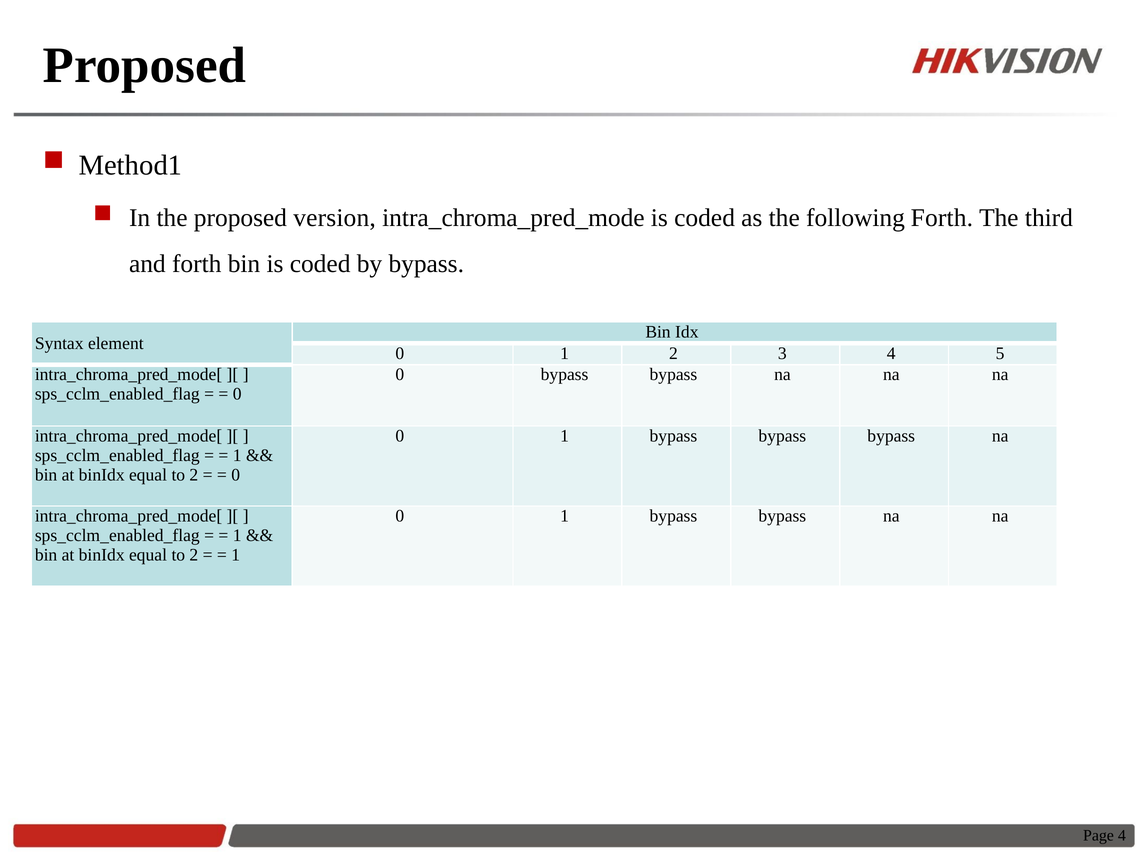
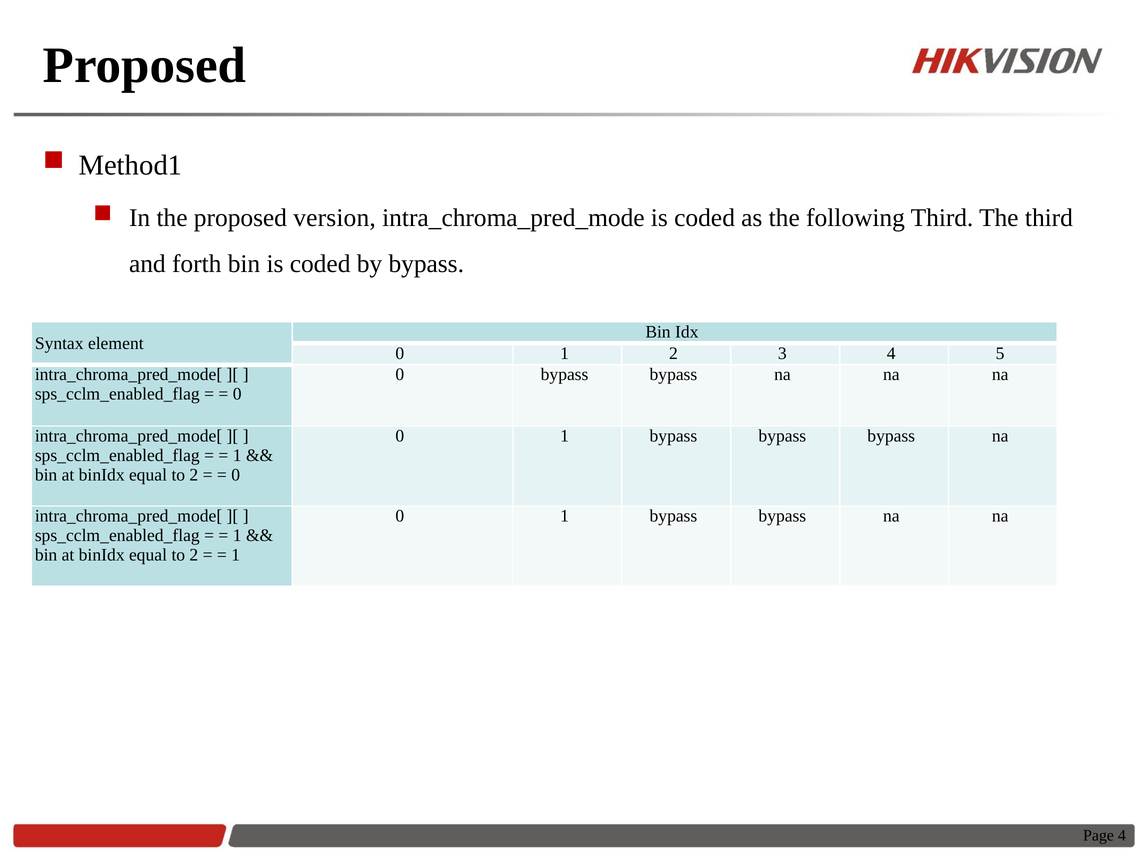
following Forth: Forth -> Third (942, 218)
